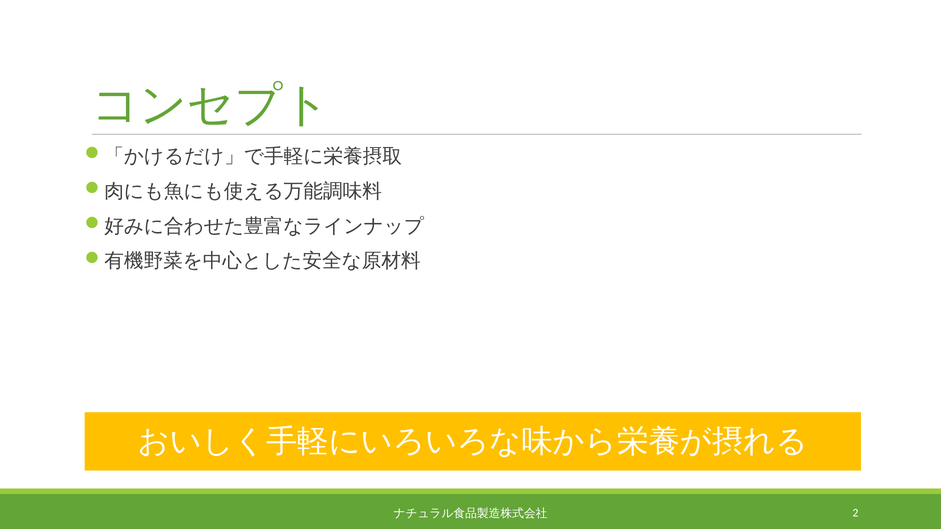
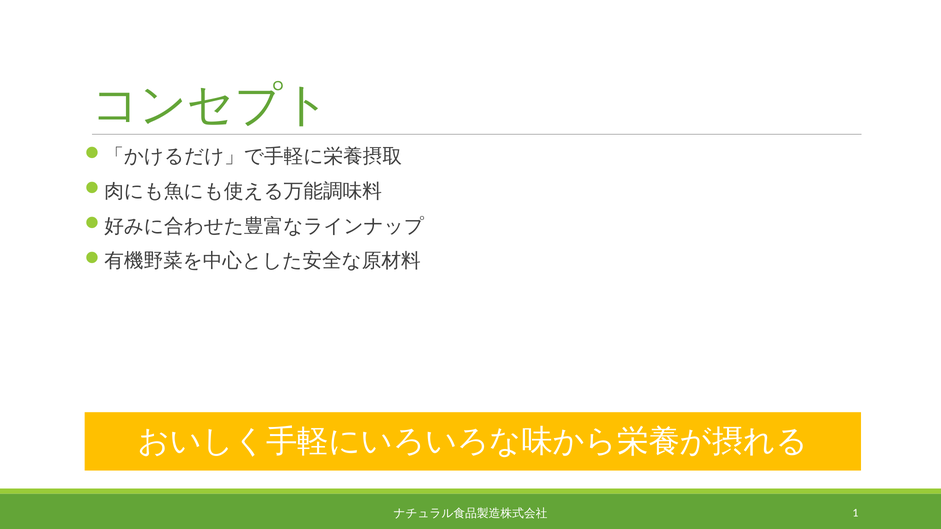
2: 2 -> 1 (855, 513)
